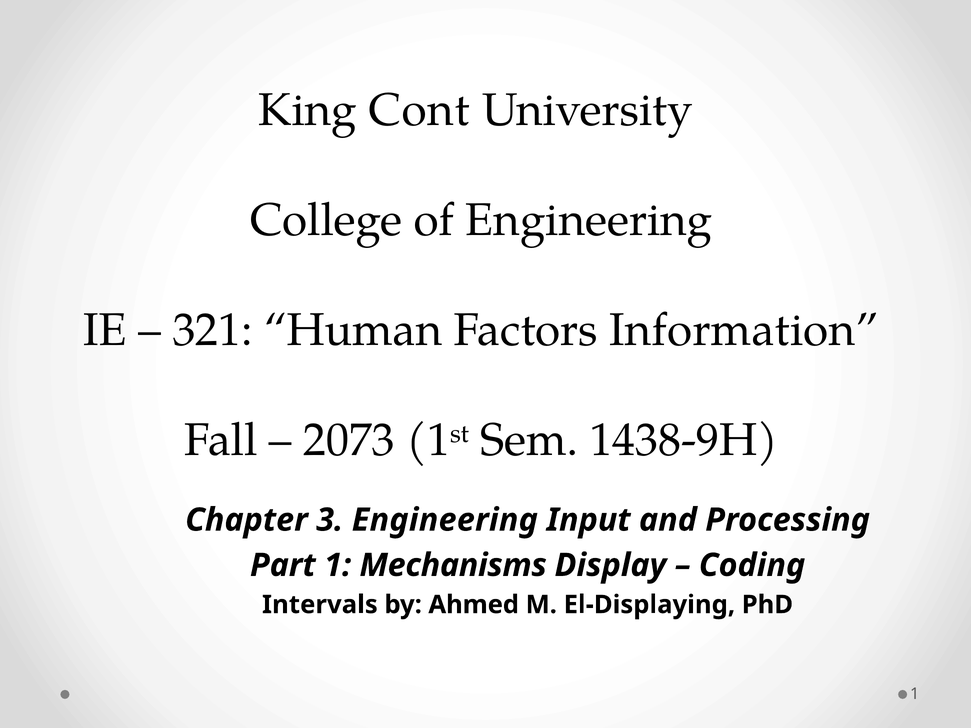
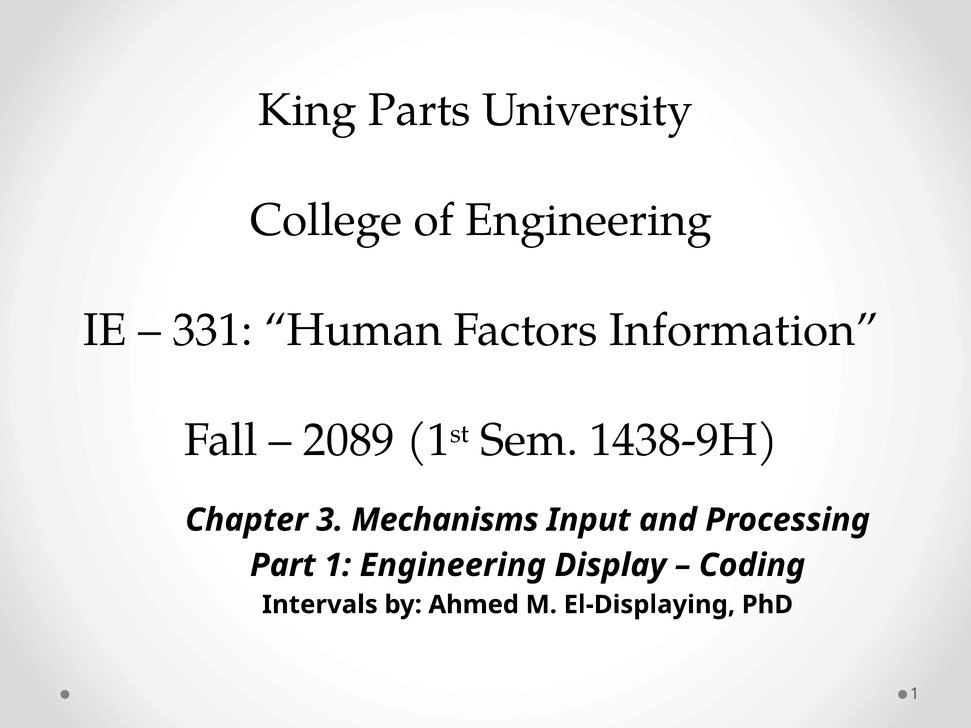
Cont: Cont -> Parts (419, 110)
321: 321 -> 331 (213, 330)
2073: 2073 -> 2089 (349, 440)
3 Engineering: Engineering -> Mechanisms (445, 520)
1 Mechanisms: Mechanisms -> Engineering (453, 565)
